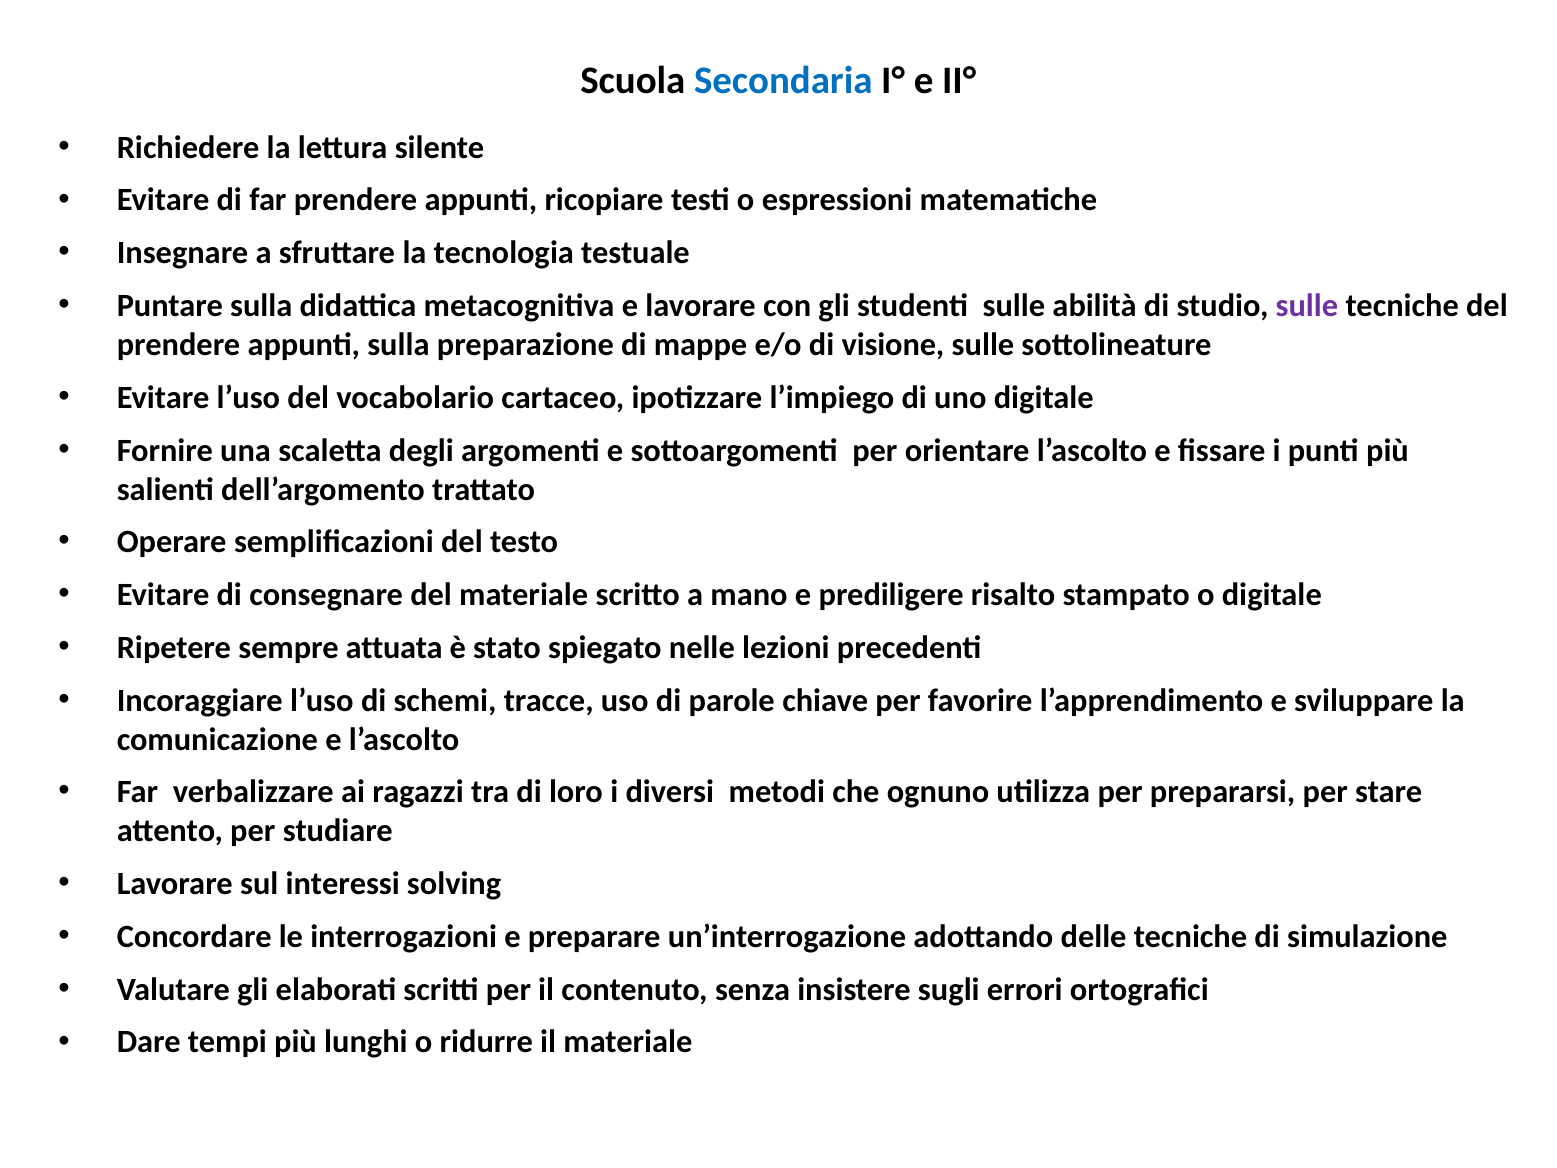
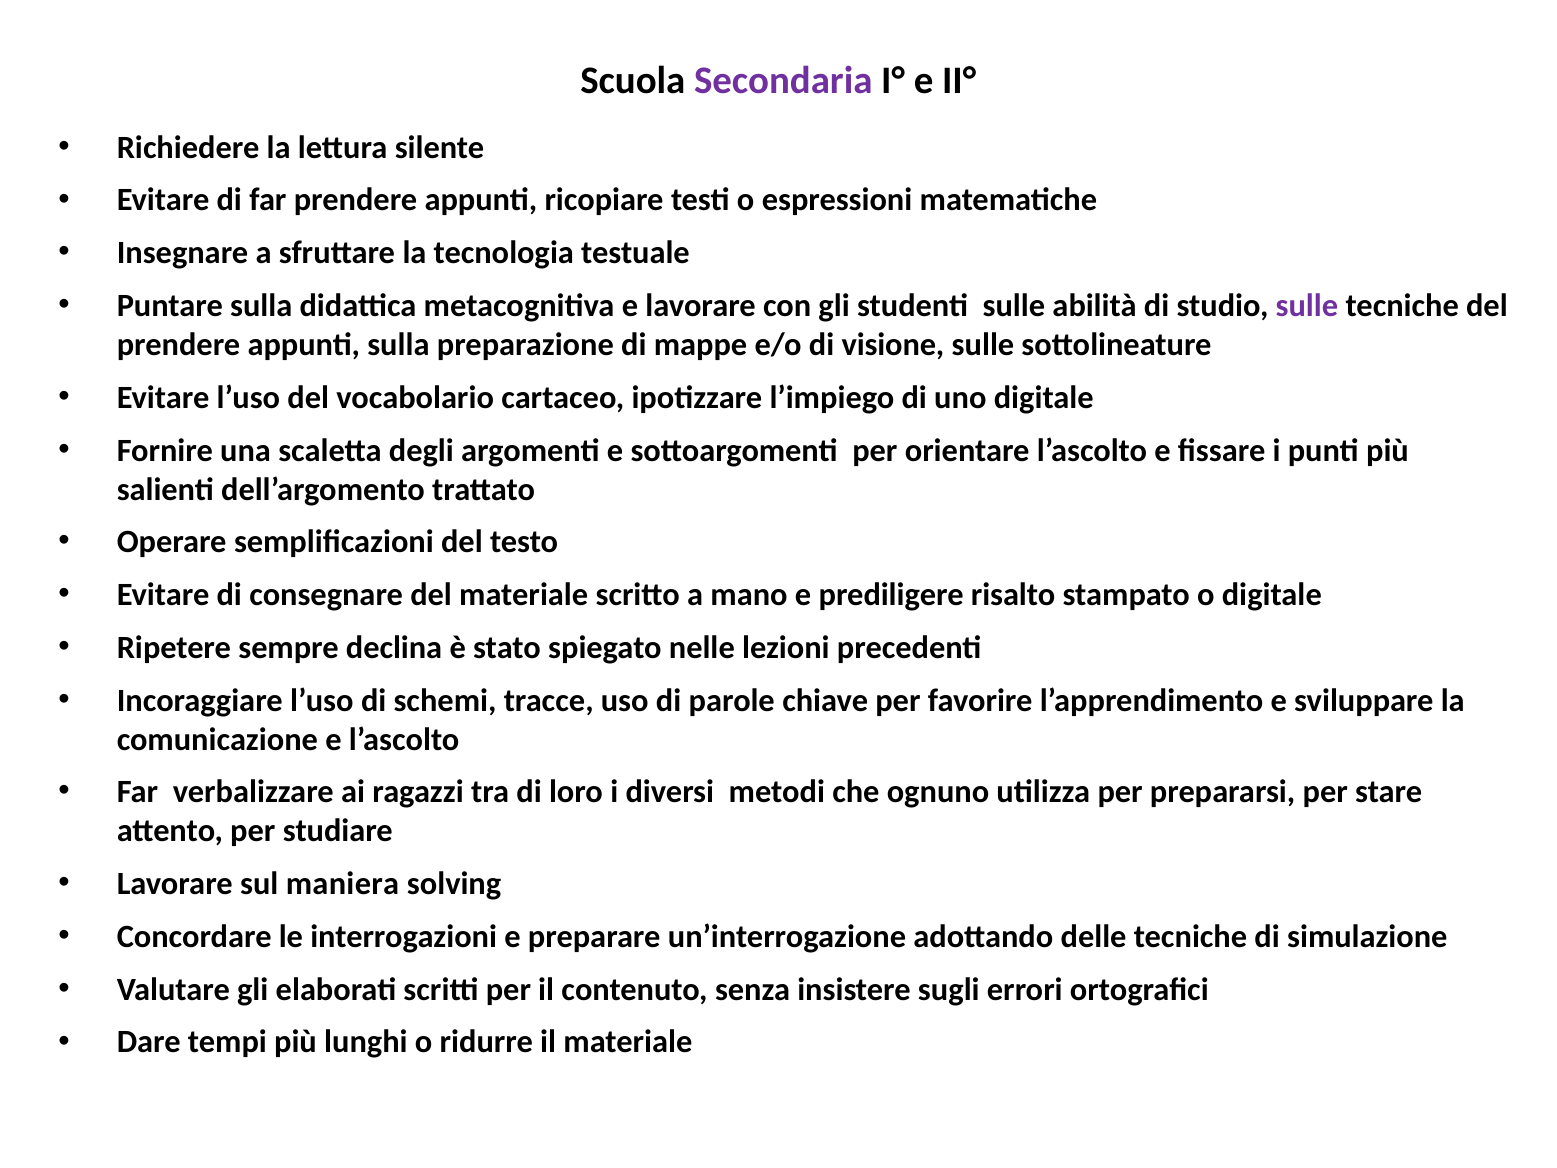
Secondaria colour: blue -> purple (783, 81)
attuata: attuata -> declina (394, 648)
interessi: interessi -> maniera (343, 884)
